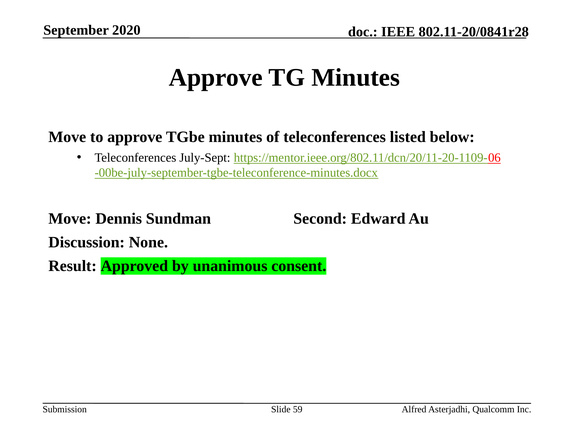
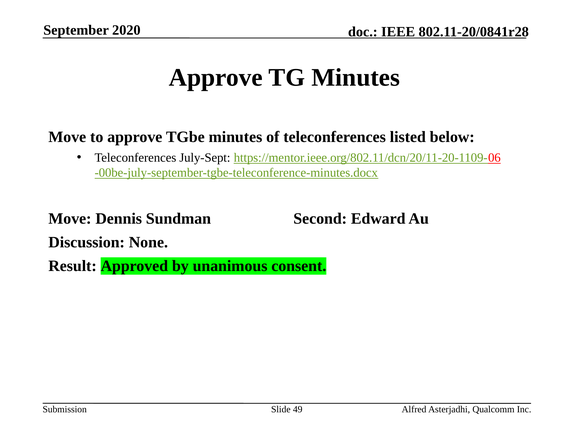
59: 59 -> 49 (298, 409)
